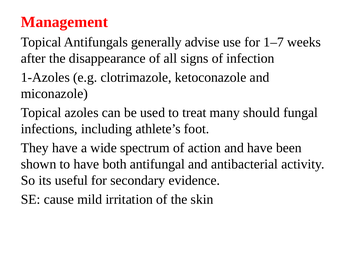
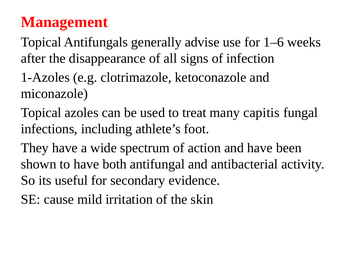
1–7: 1–7 -> 1–6 (274, 42)
should: should -> capitis (262, 113)
